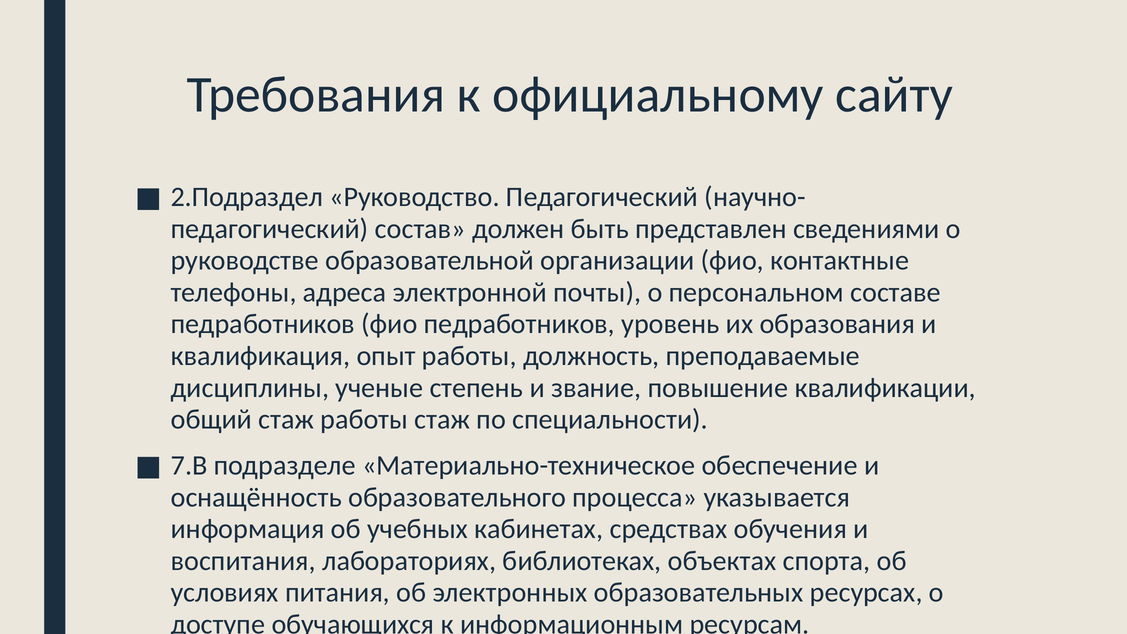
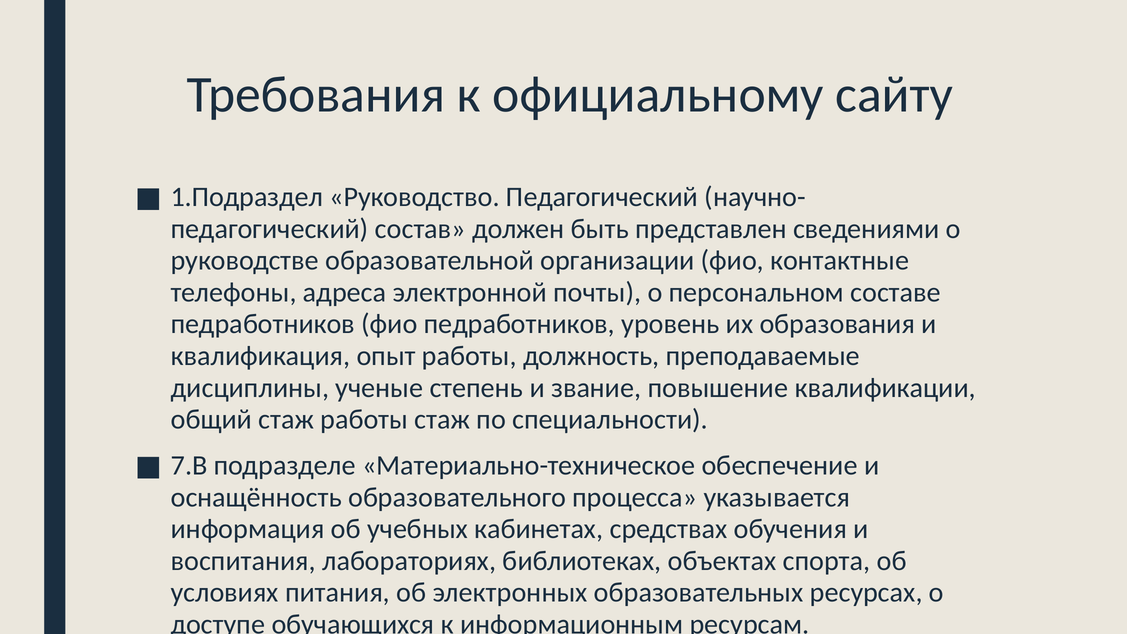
2.Подраздел: 2.Подраздел -> 1.Подраздел (247, 197)
